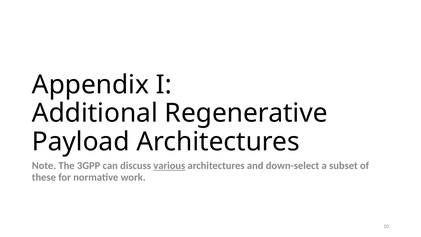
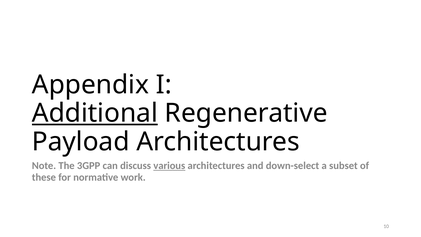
Additional underline: none -> present (95, 113)
